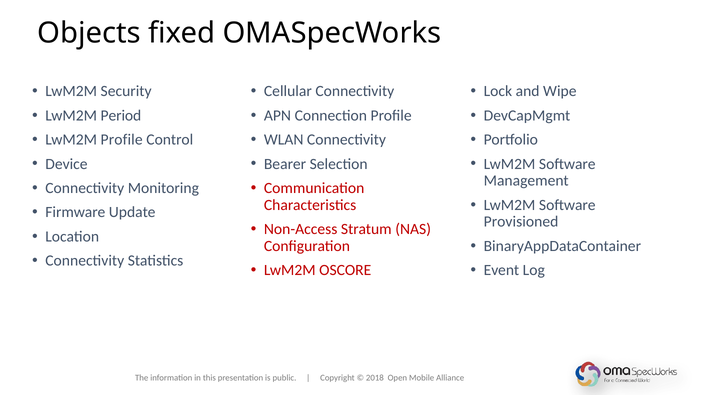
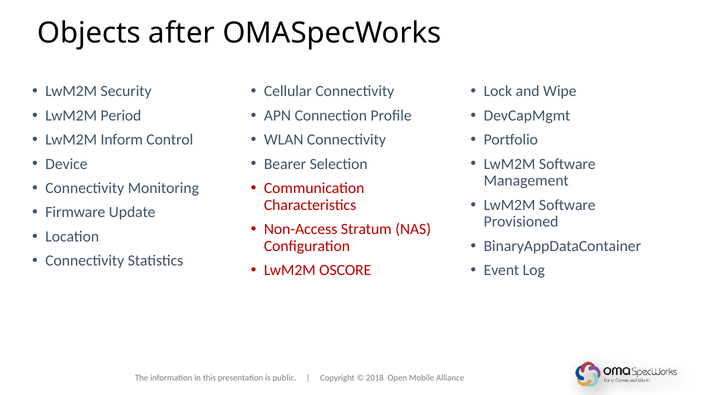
fixed: fixed -> after (182, 33)
LwM2M Profile: Profile -> Inform (122, 140)
